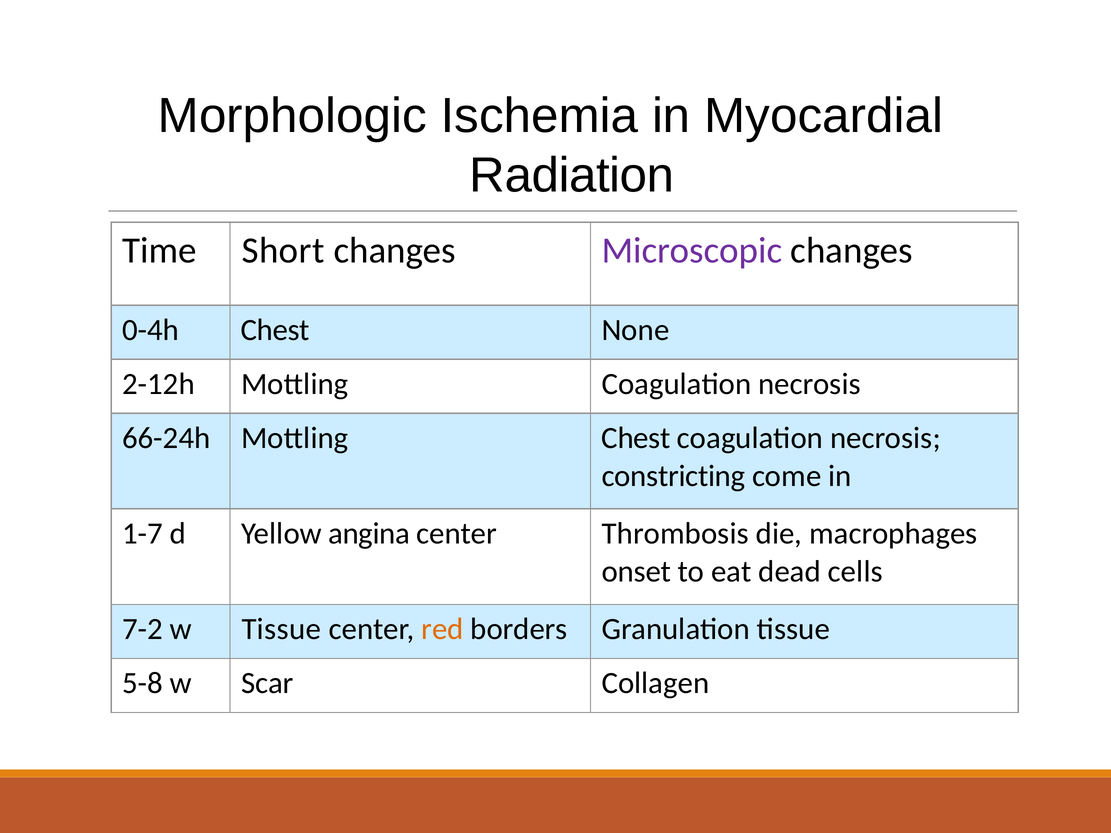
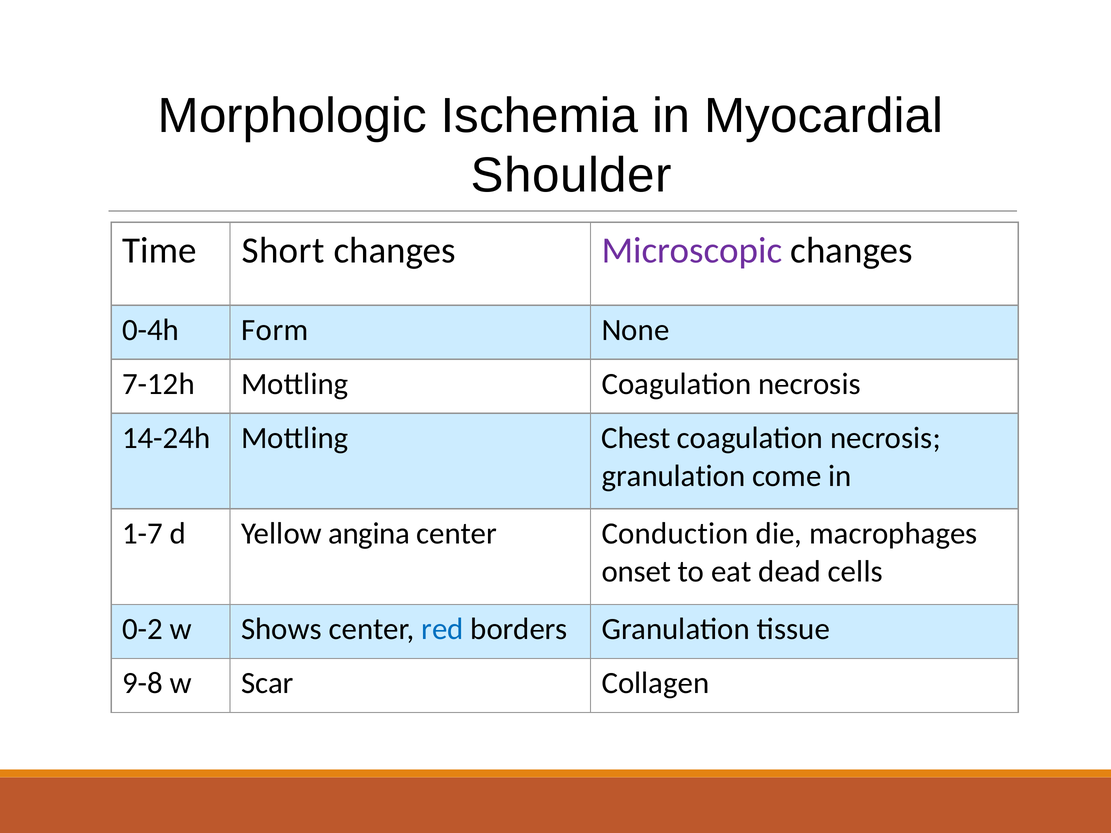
Radiation: Radiation -> Shoulder (571, 176)
0-4h Chest: Chest -> Form (275, 330)
2-12h: 2-12h -> 7-12h (159, 384)
66-24h: 66-24h -> 14-24h (166, 438)
constricting: constricting -> granulation (673, 476)
Thrombosis: Thrombosis -> Conduction (675, 534)
7-2: 7-2 -> 0-2 (143, 629)
w Tissue: Tissue -> Shows (281, 629)
red colour: orange -> blue (442, 629)
5-8: 5-8 -> 9-8 (143, 683)
